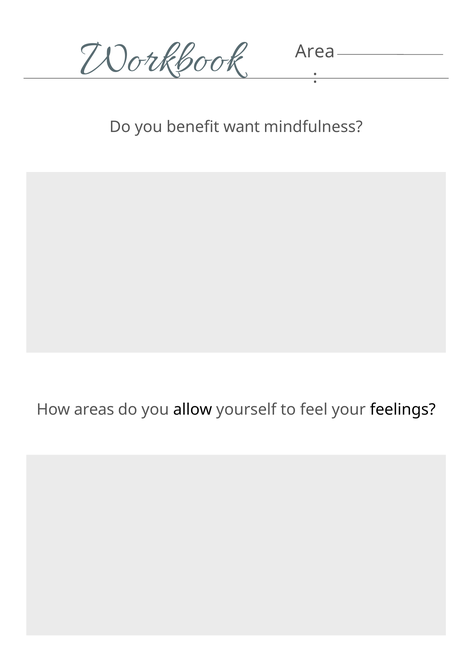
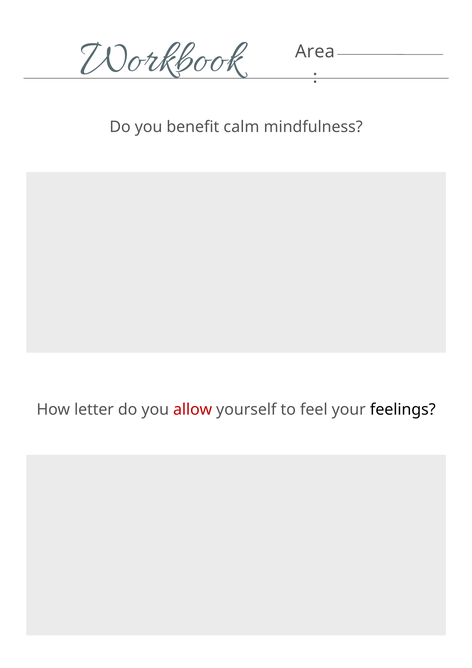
want: want -> calm (241, 127)
areas: areas -> letter (94, 410)
allow colour: black -> red (193, 410)
